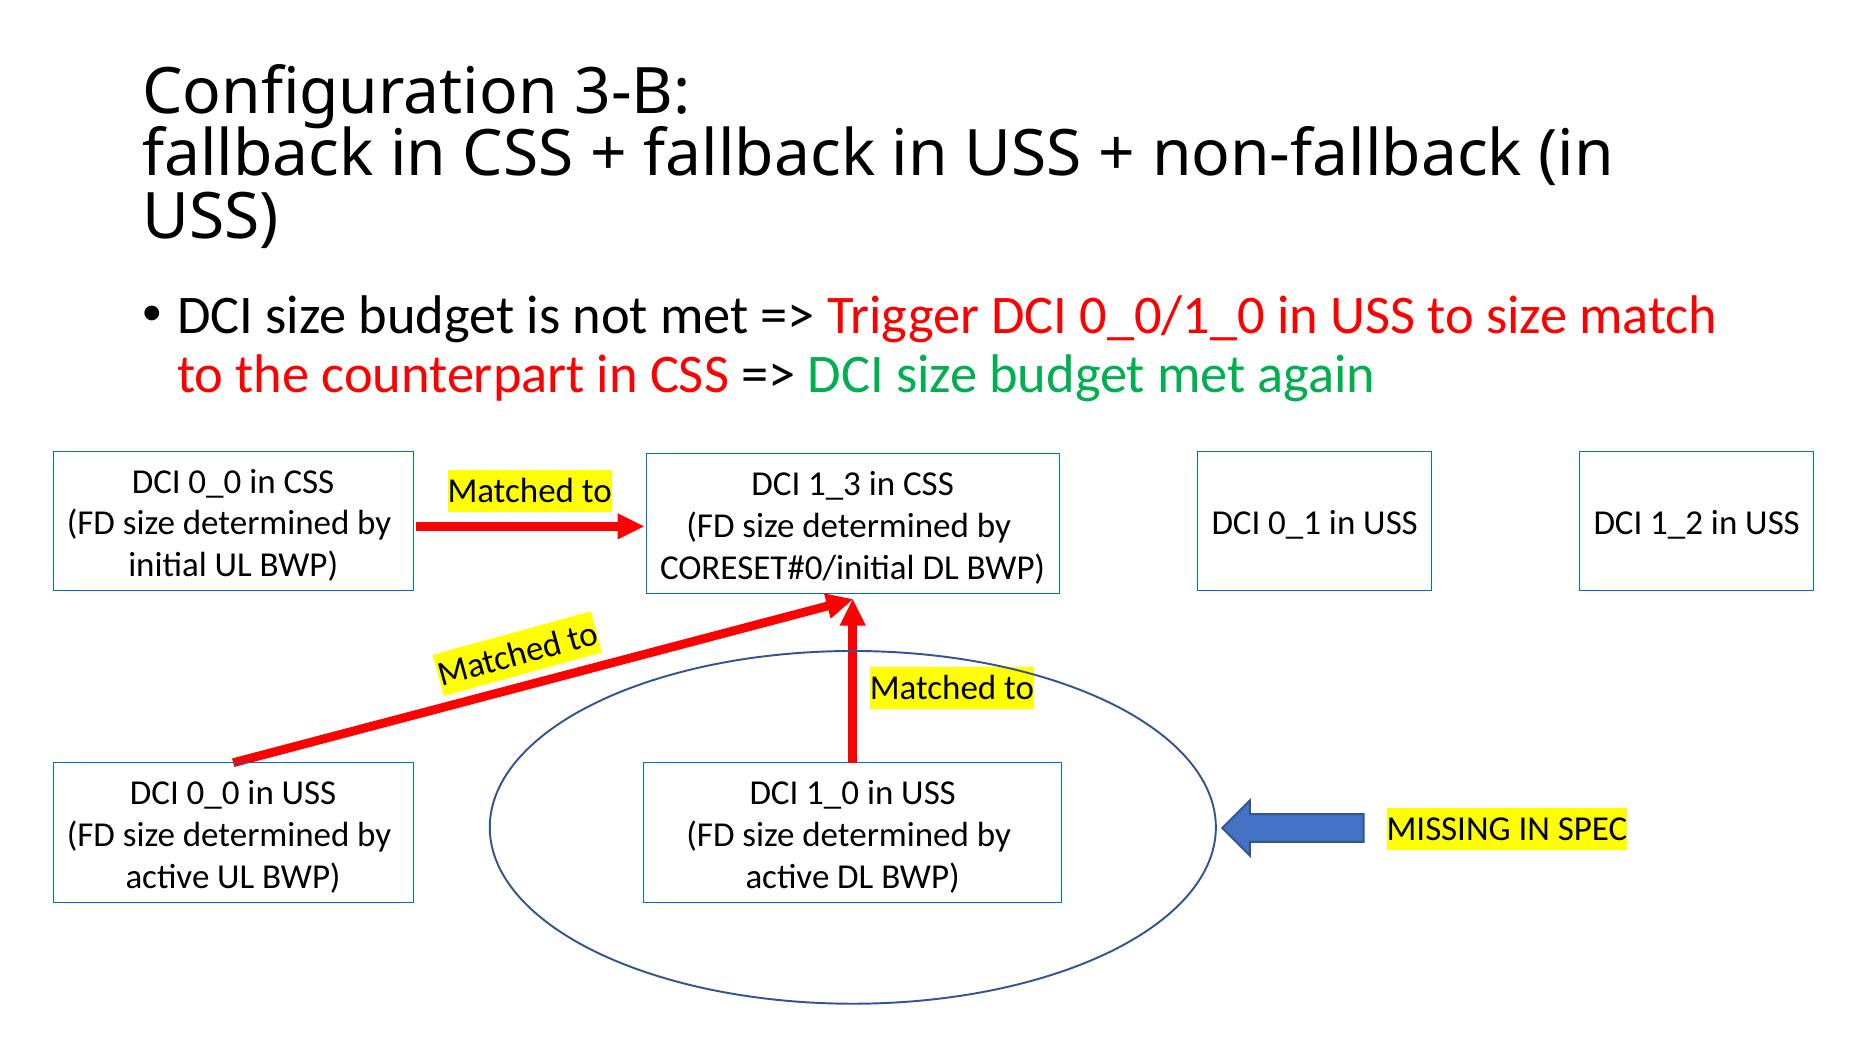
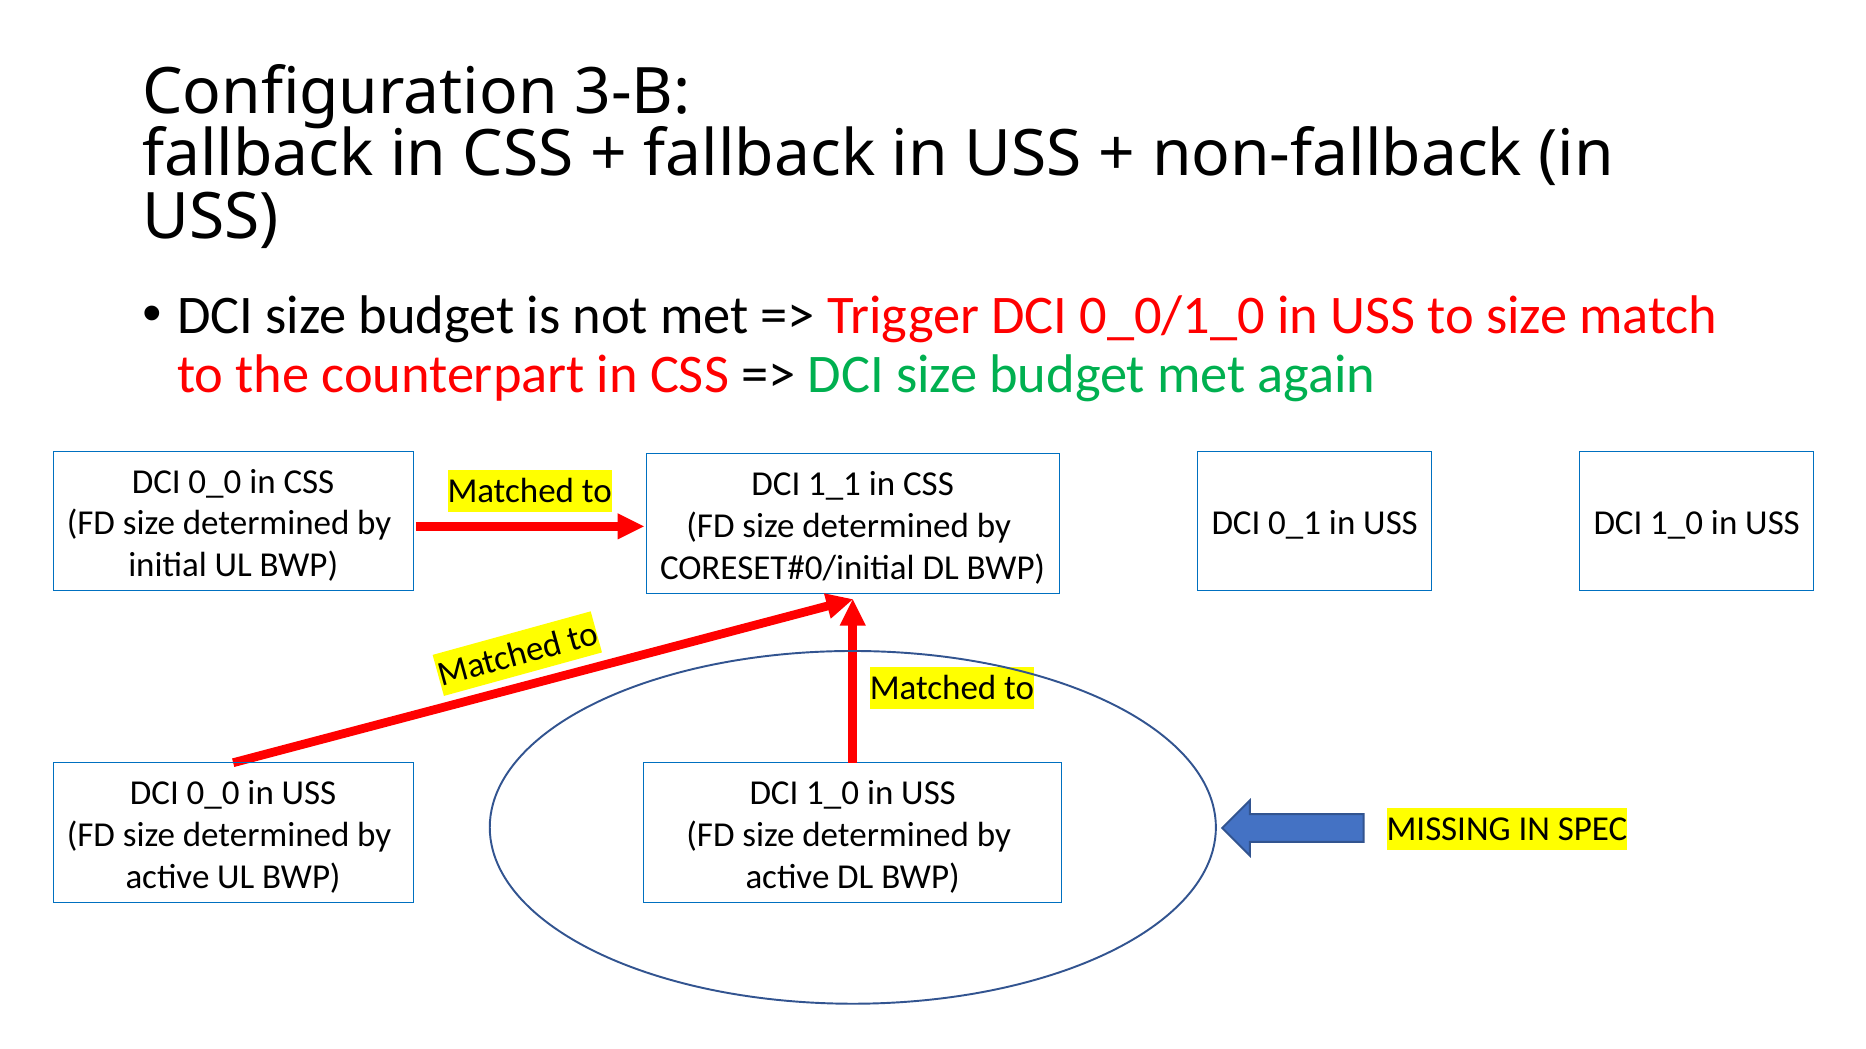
1_3: 1_3 -> 1_1 (835, 484)
USS DCI 1_2: 1_2 -> 1_0 (1677, 524)
